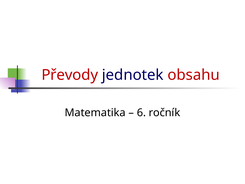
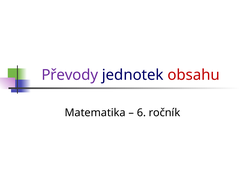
Převody colour: red -> purple (70, 75)
